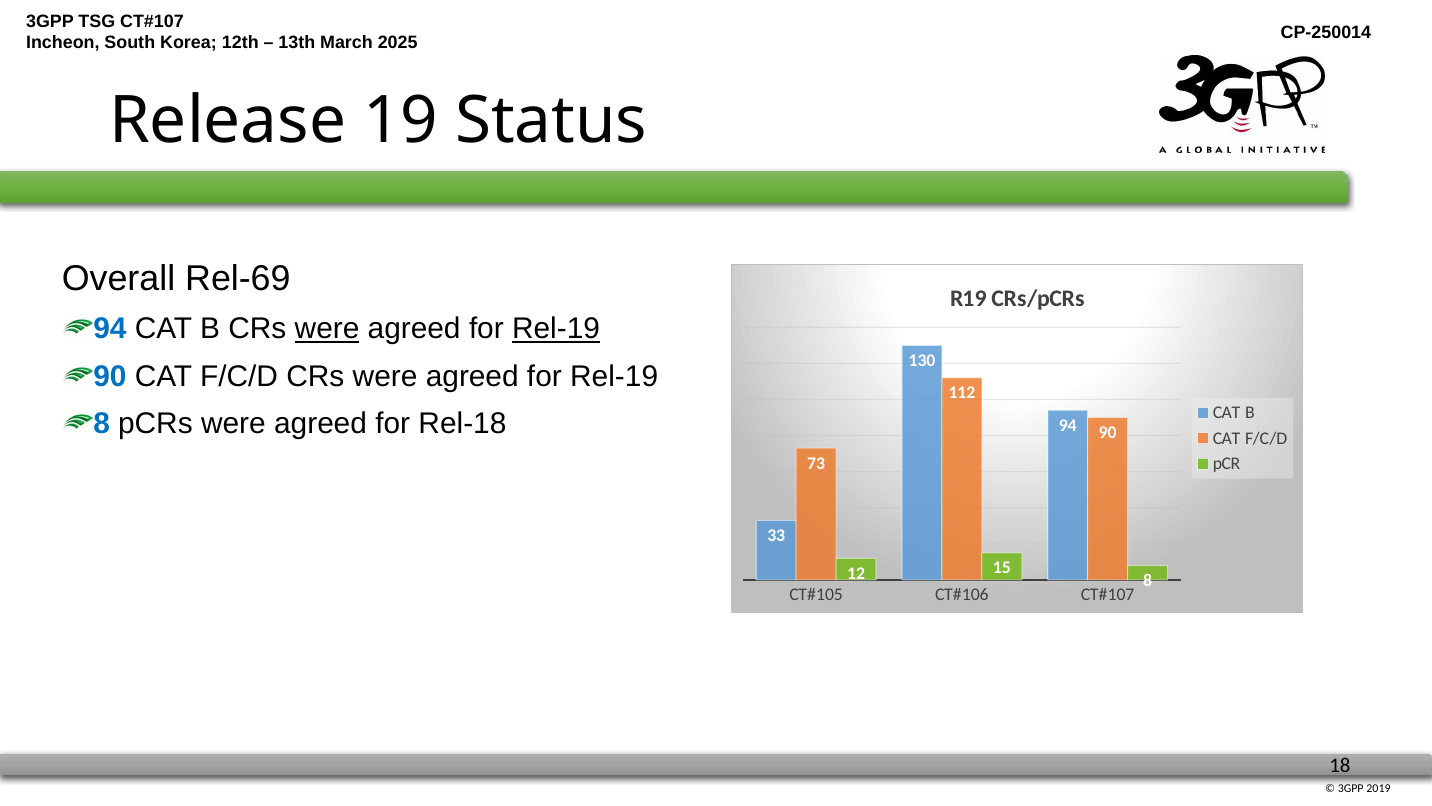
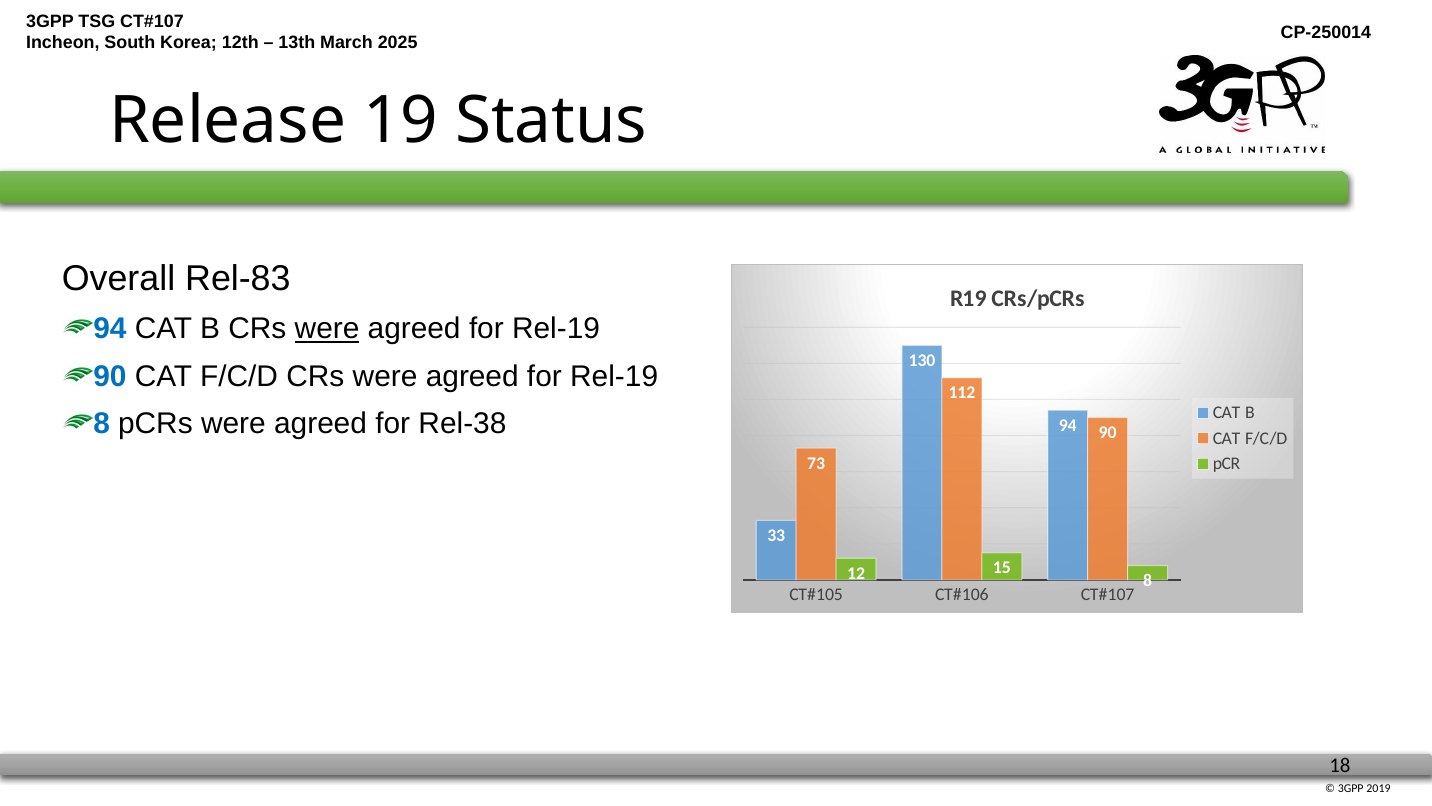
Rel-69: Rel-69 -> Rel-83 (238, 279)
Rel-19 underline: present -> none (556, 329)
Rel-18: Rel-18 -> Rel-38 (462, 423)
